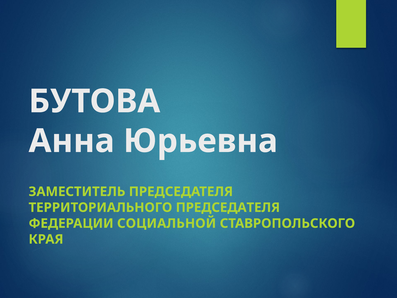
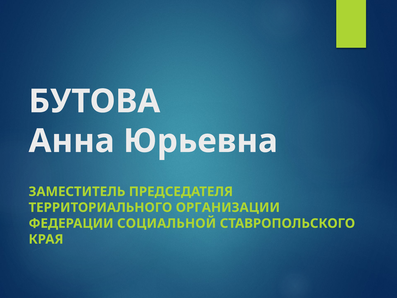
ТЕРРИТОРИАЛЬНОГО ПРЕДСЕДАТЕЛЯ: ПРЕДСЕДАТЕЛЯ -> ОРГАНИЗАЦИИ (228, 207)
